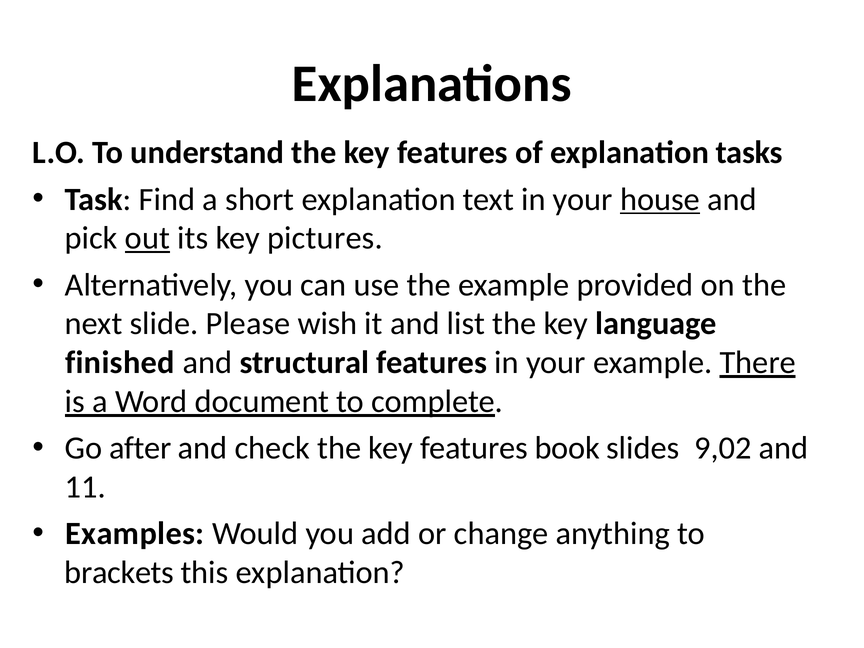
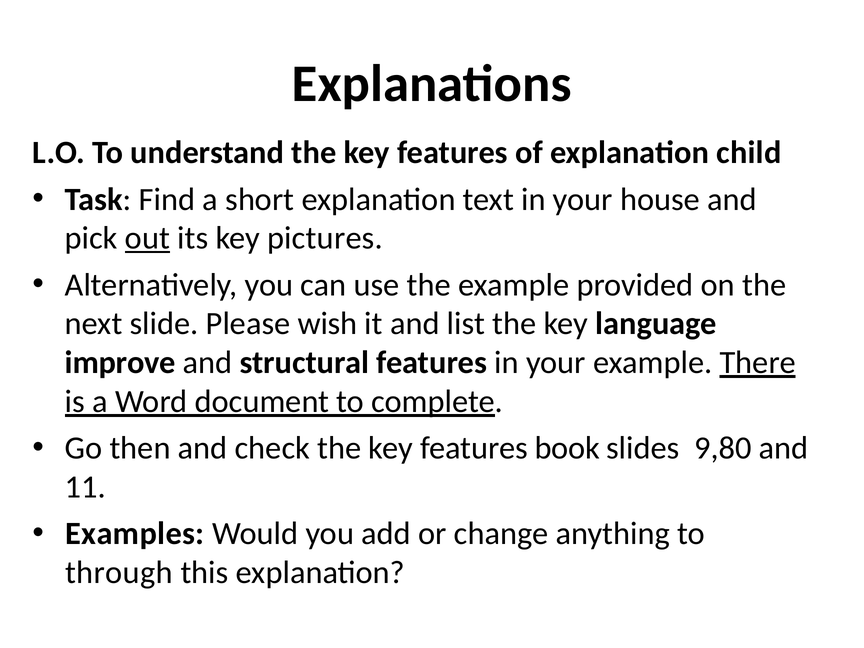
tasks: tasks -> child (749, 153)
house underline: present -> none (660, 199)
finished: finished -> improve (120, 363)
after: after -> then (140, 448)
9,02: 9,02 -> 9,80 (723, 448)
brackets: brackets -> through (119, 573)
